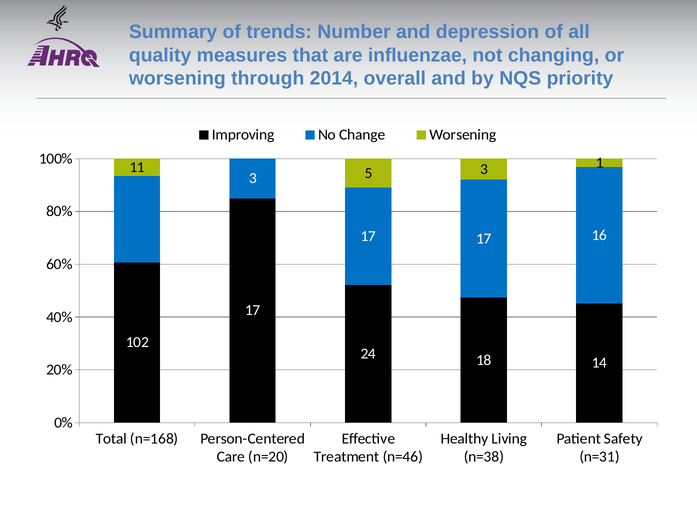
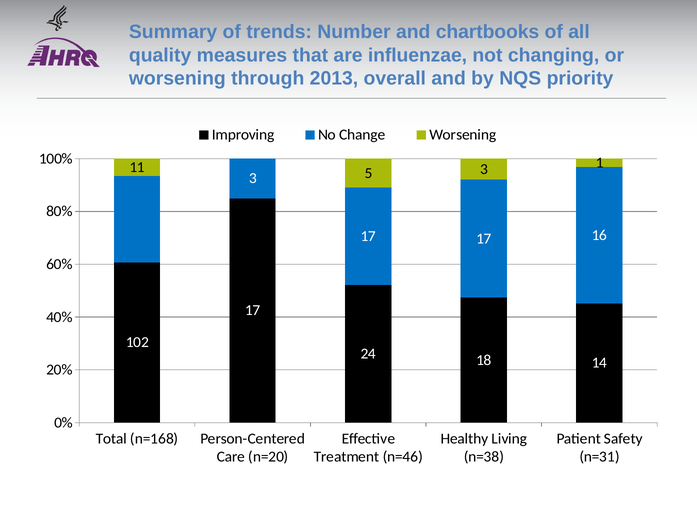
depression: depression -> chartbooks (488, 32)
2014: 2014 -> 2013 (334, 79)
